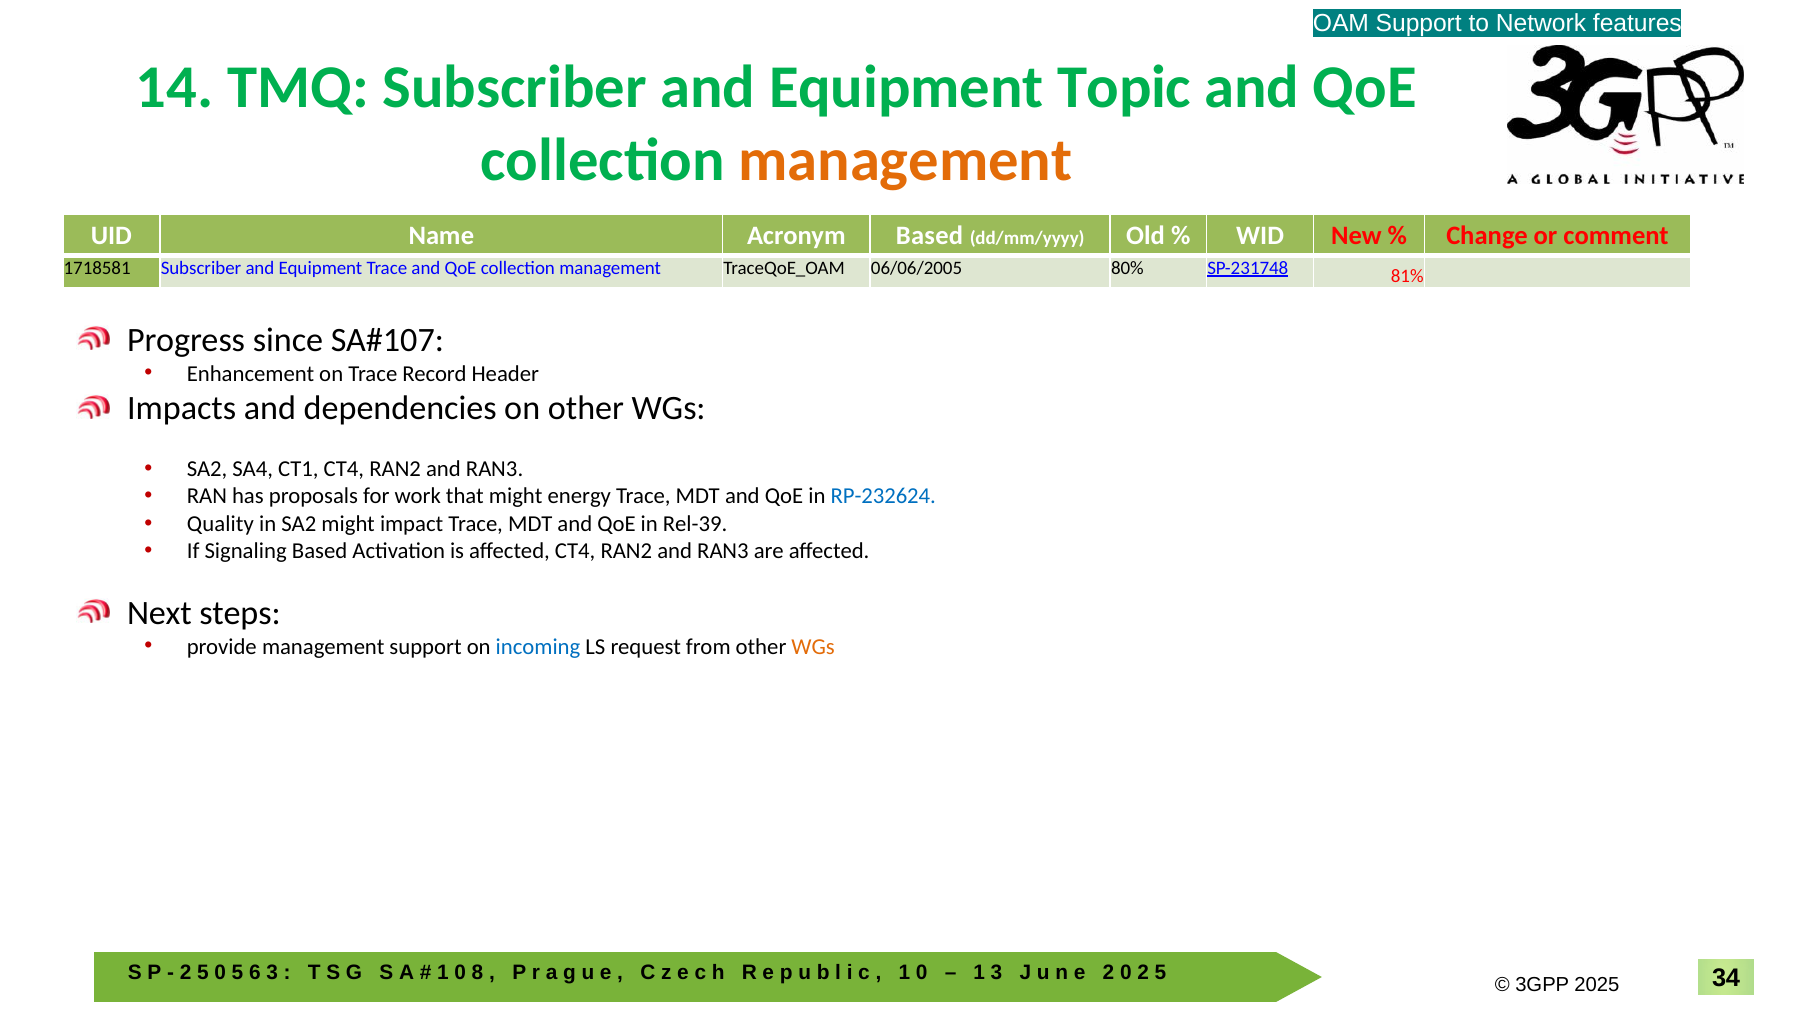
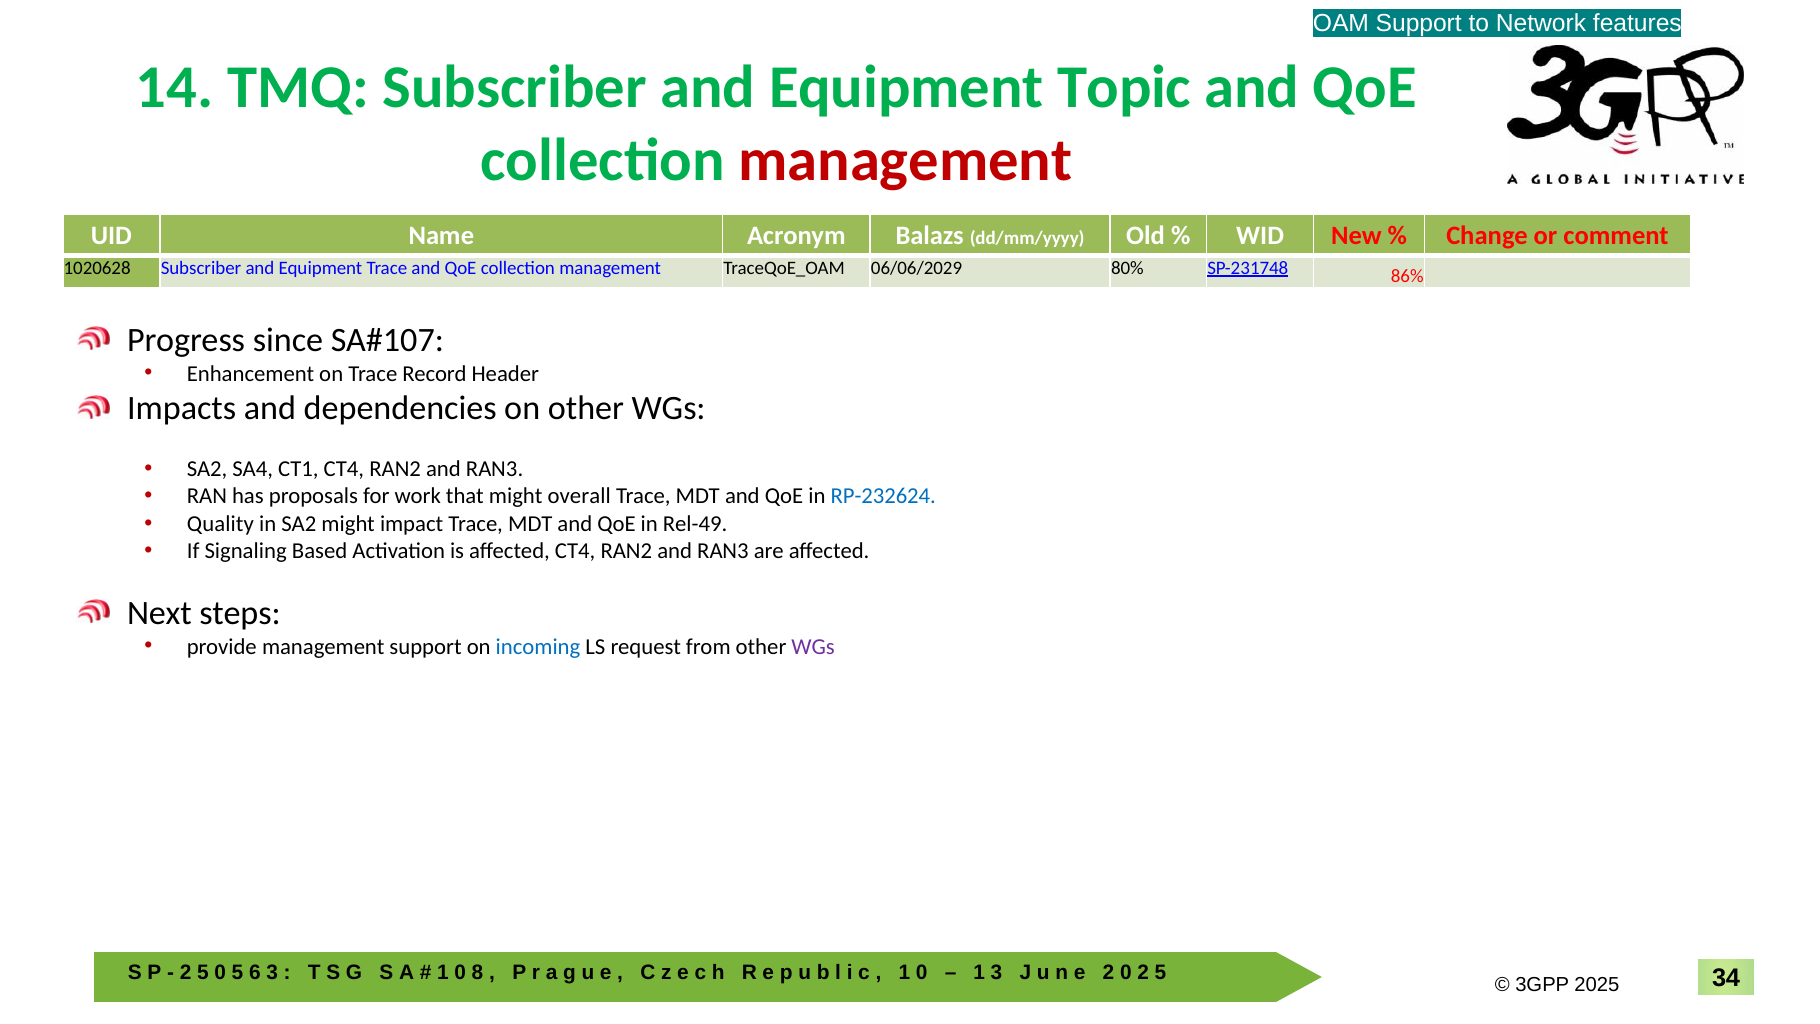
management colour: orange -> red (905, 160)
Acronym Based: Based -> Balazs (930, 236)
1718581: 1718581 -> 1020628 (97, 268)
06/06/2005: 06/06/2005 -> 06/06/2029 (917, 268)
81%: 81% -> 86% (1407, 277)
energy: energy -> overall (579, 496)
Rel-39: Rel-39 -> Rel-49 (695, 524)
WGs colour: orange -> purple (813, 646)
